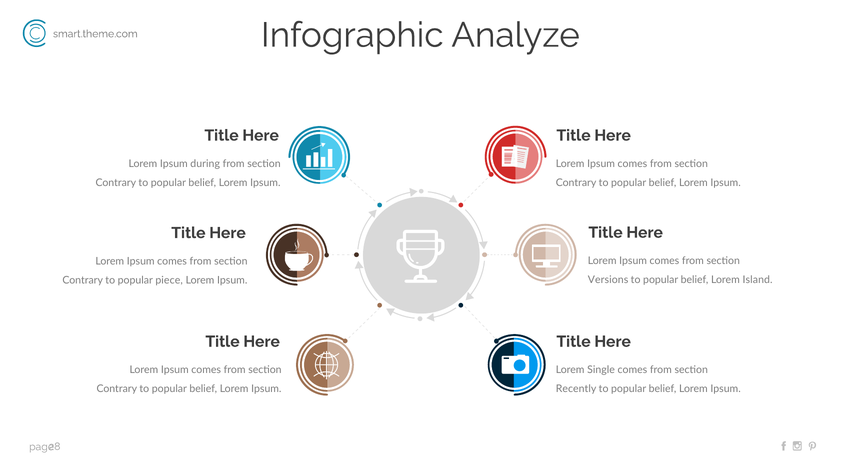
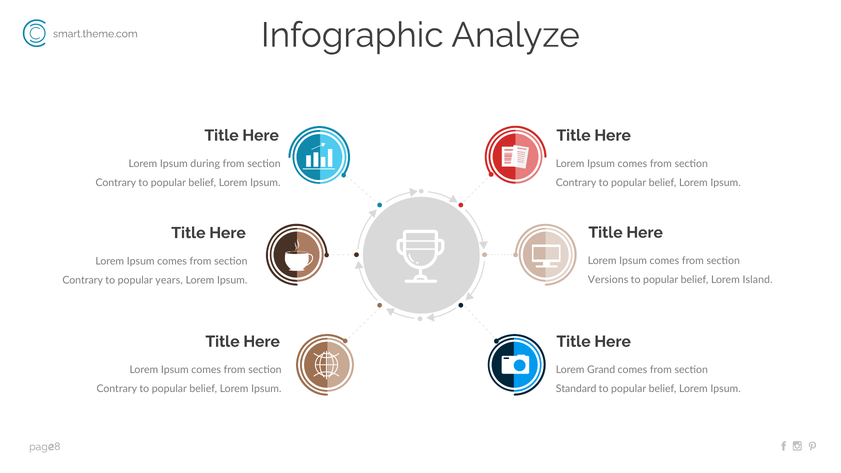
piece: piece -> years (169, 280)
Single: Single -> Grand (601, 370)
Recently: Recently -> Standard (576, 389)
